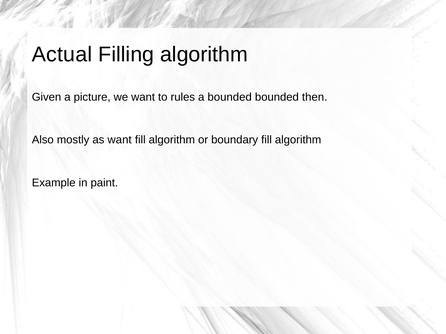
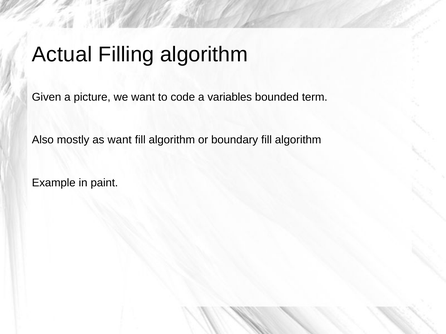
rules: rules -> code (183, 97)
a bounded: bounded -> variables (230, 97)
then: then -> term (315, 97)
